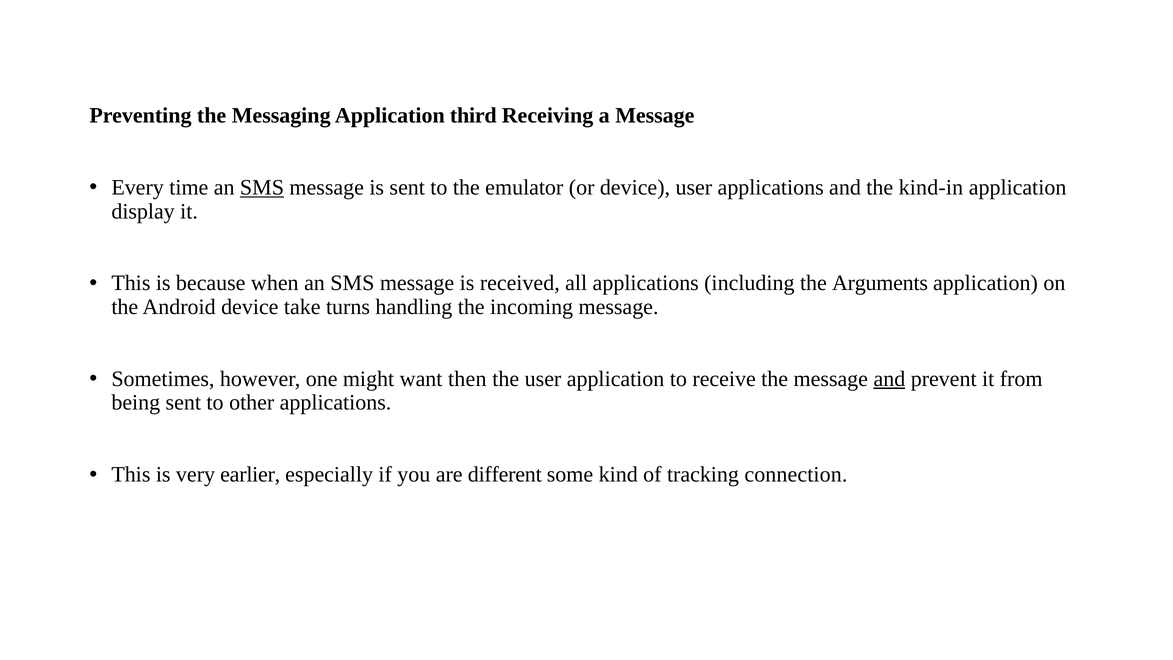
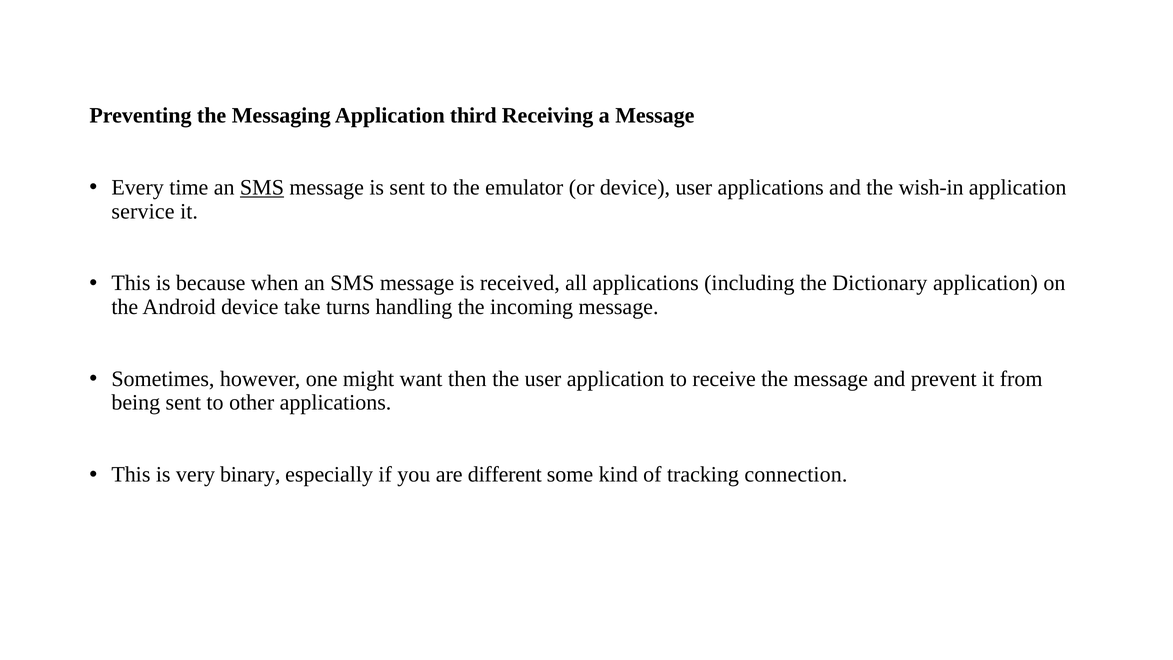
kind-in: kind-in -> wish-in (931, 187)
display: display -> service (143, 211)
Arguments: Arguments -> Dictionary (880, 283)
and underline: present -> none (889, 379)
earlier: earlier -> binary (250, 475)
